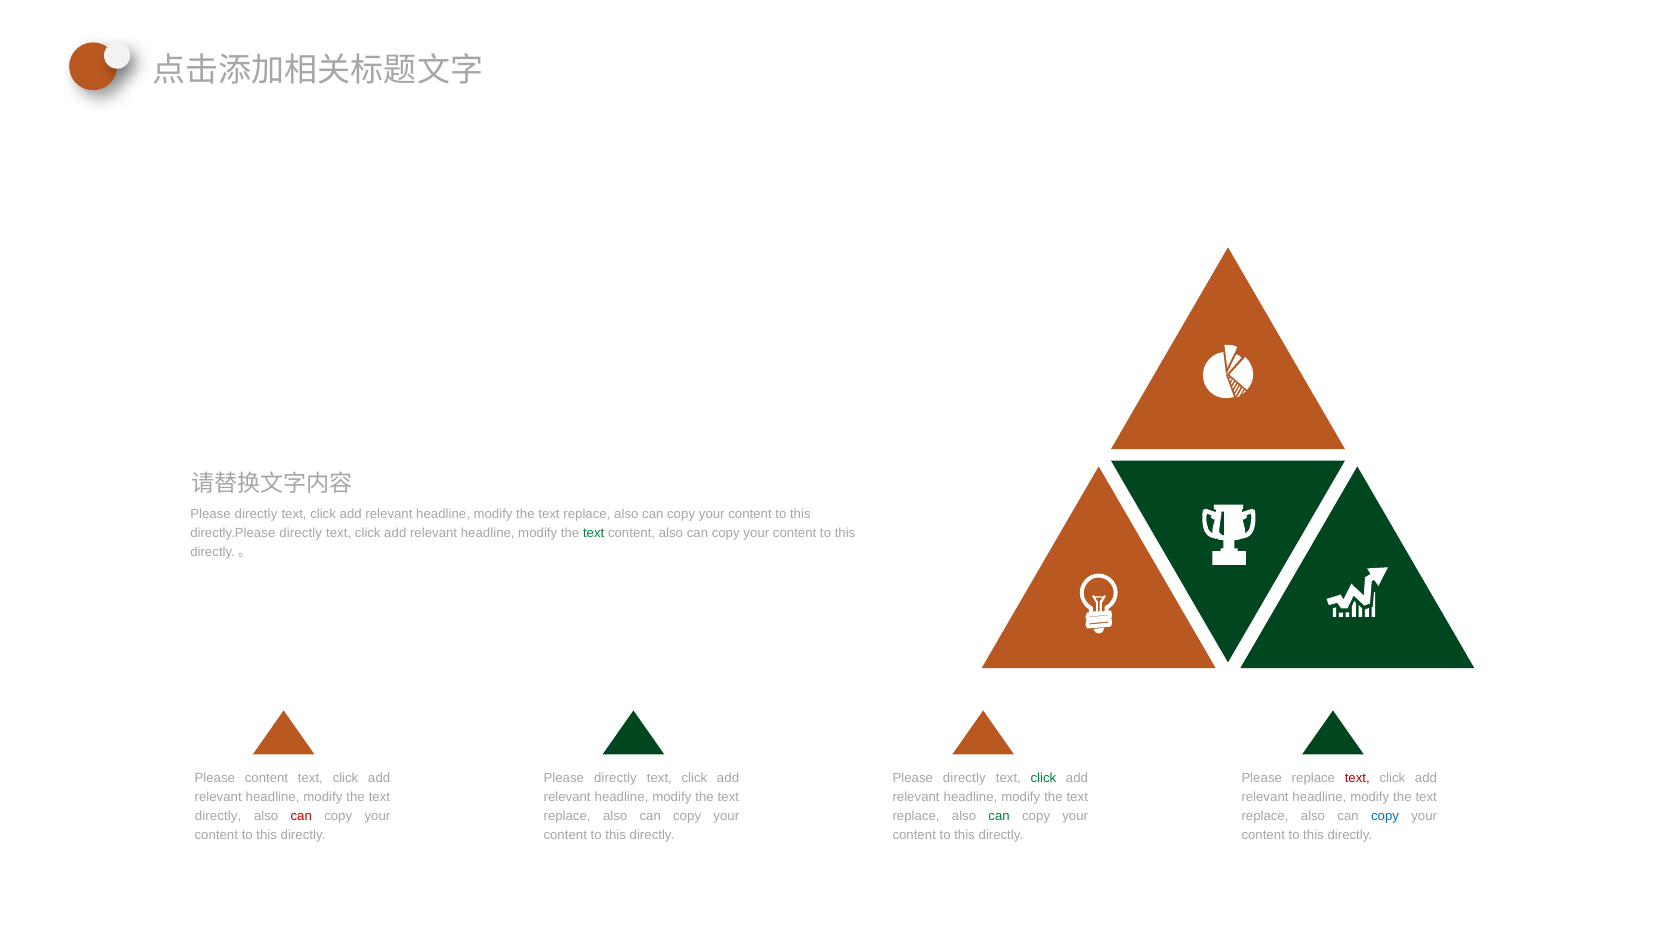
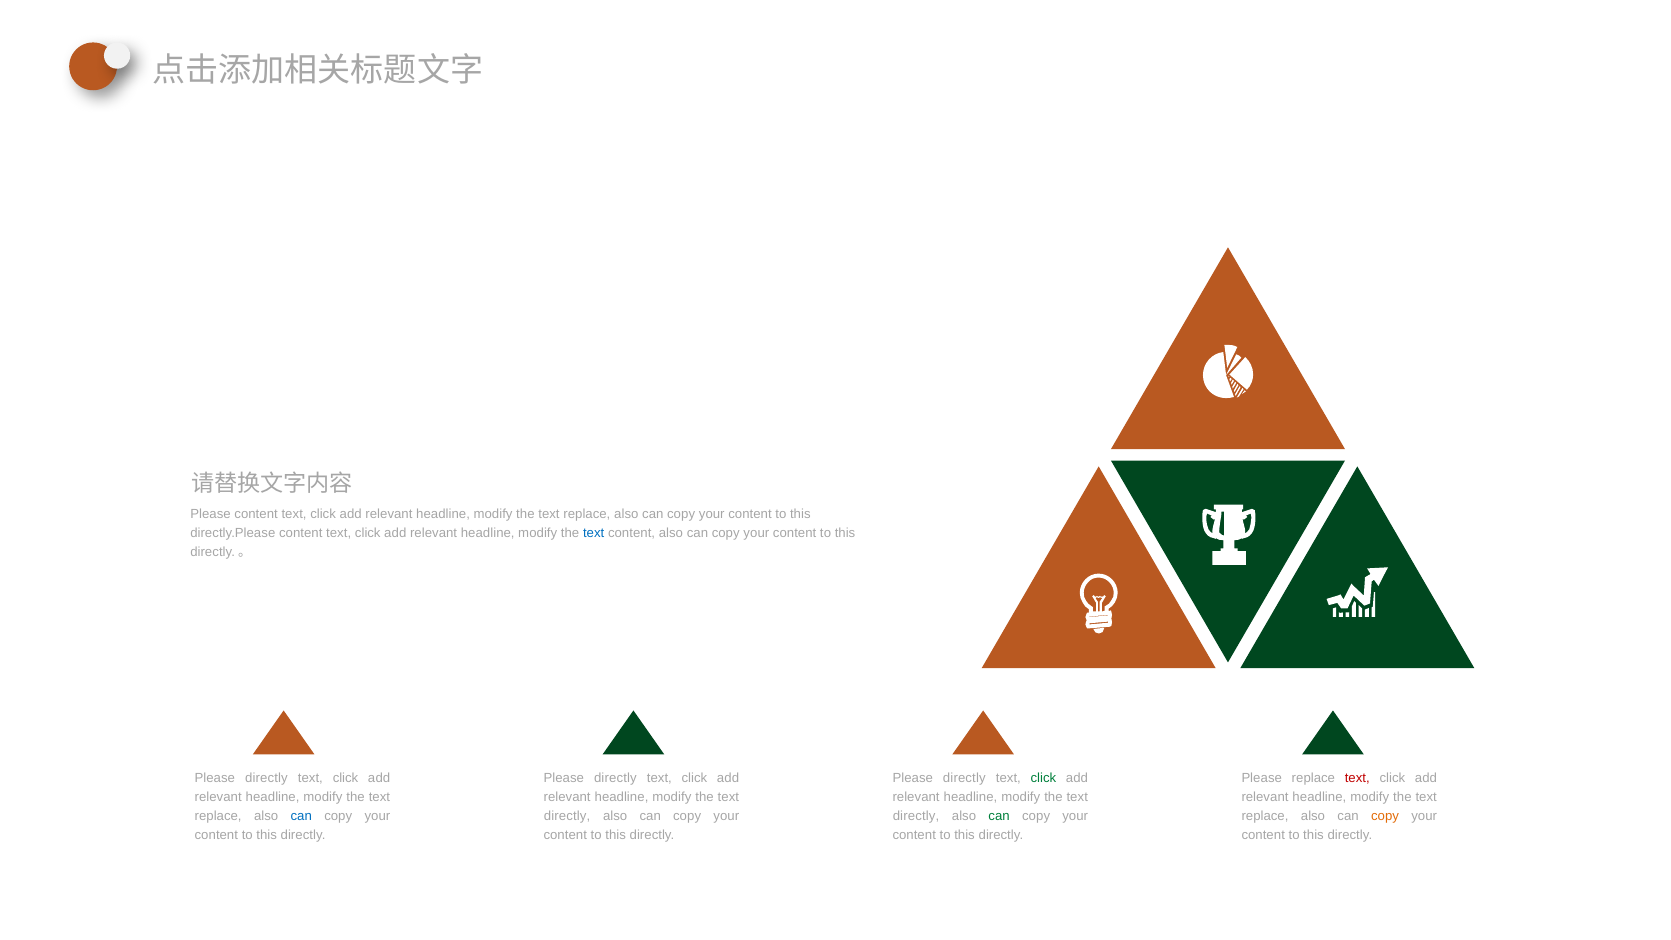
directly: directly -> content (256, 514)
directly.Please directly: directly -> content (301, 533)
text colour: green -> blue (594, 533)
content: content -> directly (266, 778)
directly: directly -> replace (218, 816)
can colour: red -> blue (301, 816)
replace: replace -> directly (567, 816)
replace: replace -> directly (916, 816)
copy colour: blue -> orange (1385, 816)
